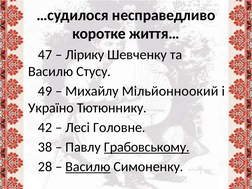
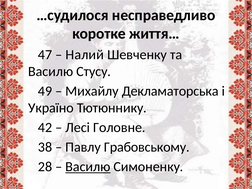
Лірику: Лірику -> Налий (85, 55)
Мільйонноокий: Мільйонноокий -> Декламаторська (170, 91)
Грабовському underline: present -> none (147, 147)
